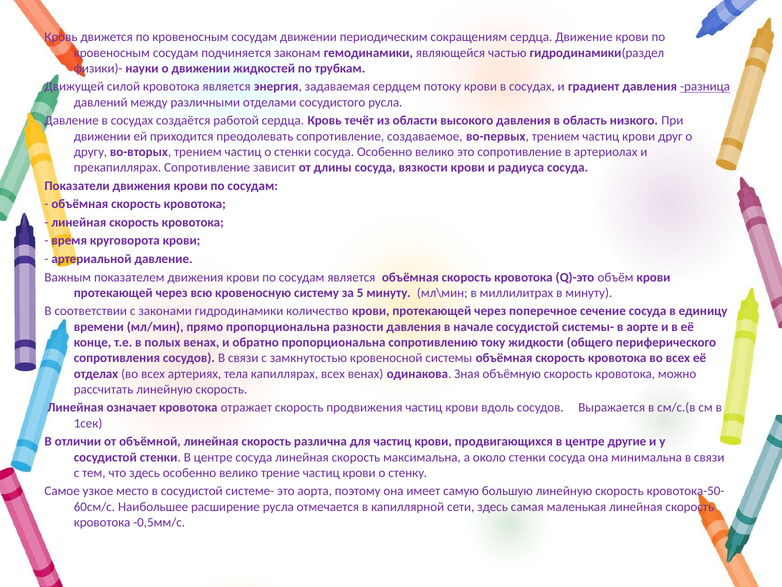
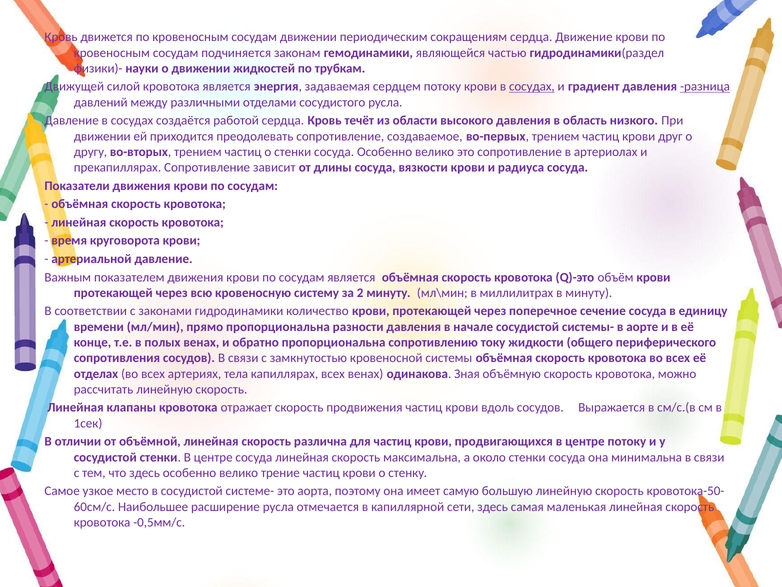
сосудах underline: none -> present (532, 87)
5: 5 -> 2 (360, 293)
означает: означает -> клапаны (131, 407)
центре другие: другие -> потоку (627, 441)
